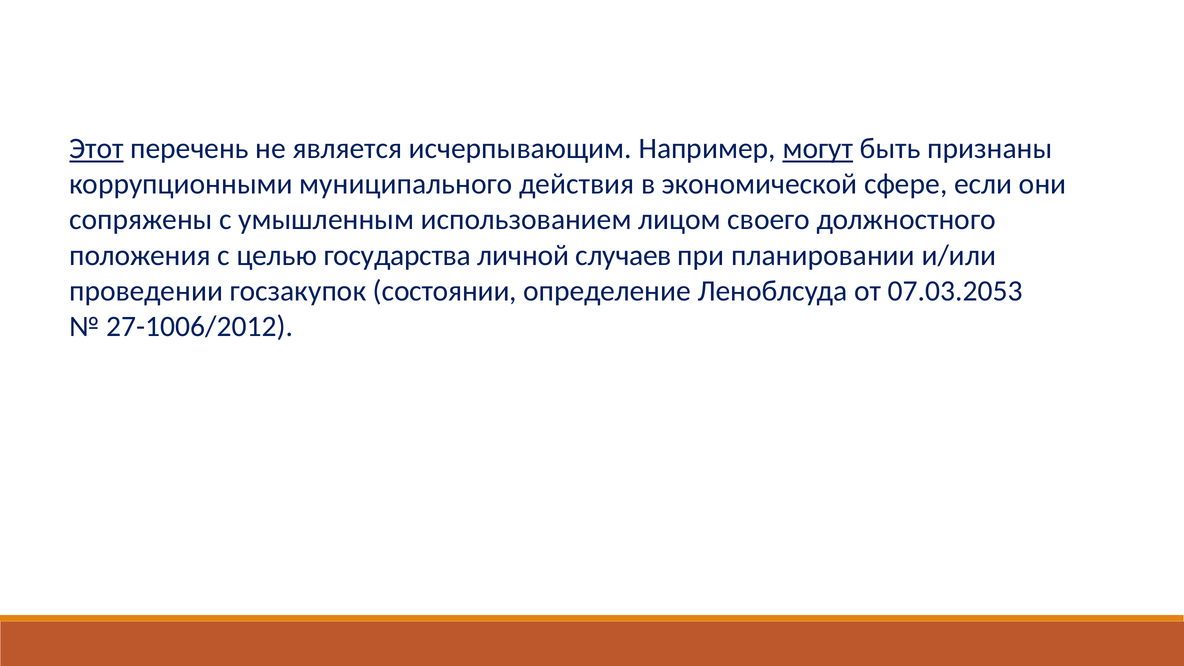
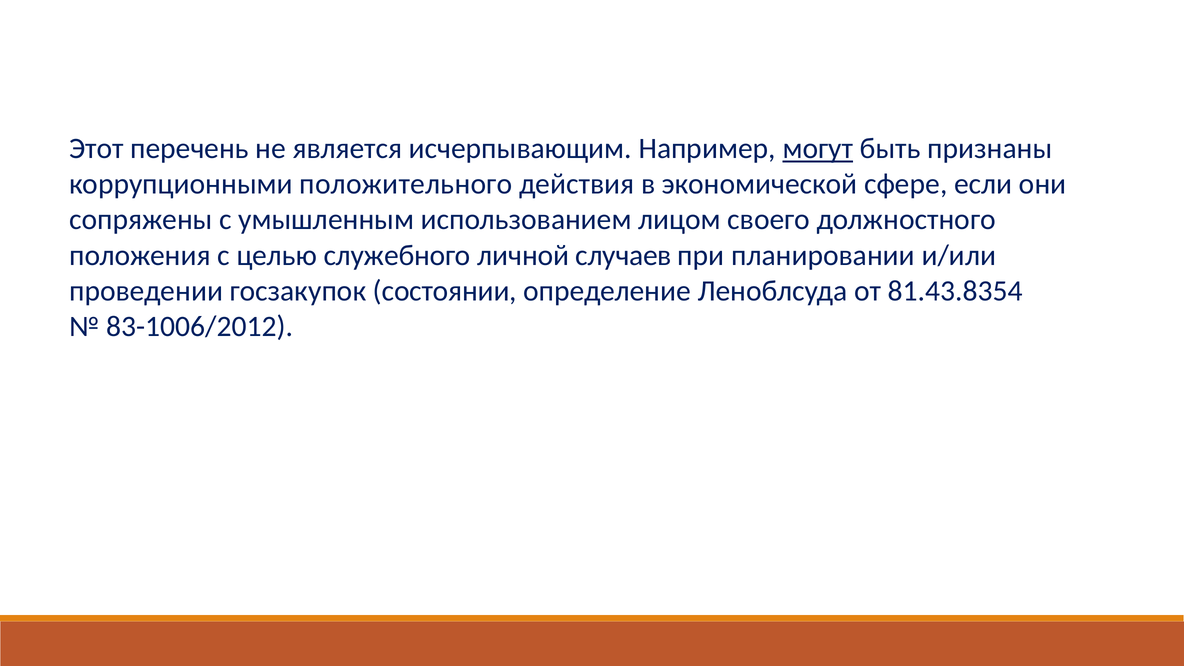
Этот underline: present -> none (96, 149)
муниципального: муниципального -> положительного (406, 184)
государства: государства -> служебного (397, 255)
07.03.2053: 07.03.2053 -> 81.43.8354 (955, 291)
27-1006/2012: 27-1006/2012 -> 83-1006/2012 (200, 326)
